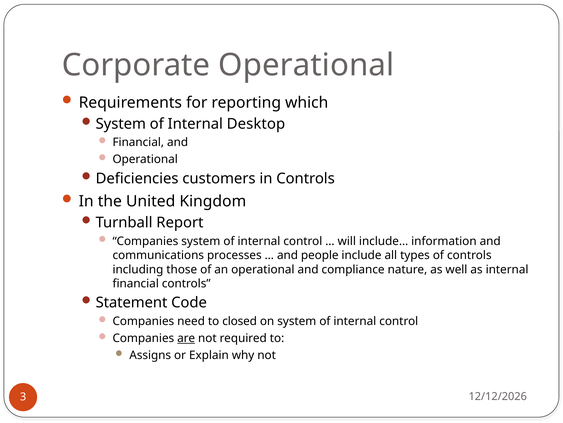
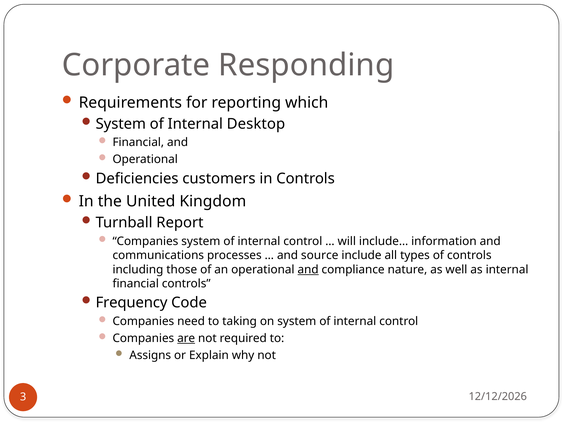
Corporate Operational: Operational -> Responding (306, 65)
people: people -> source (320, 255)
and underline: none -> present (308, 269)
Statement: Statement -> Frequency (132, 302)
closed: closed -> taking (240, 321)
